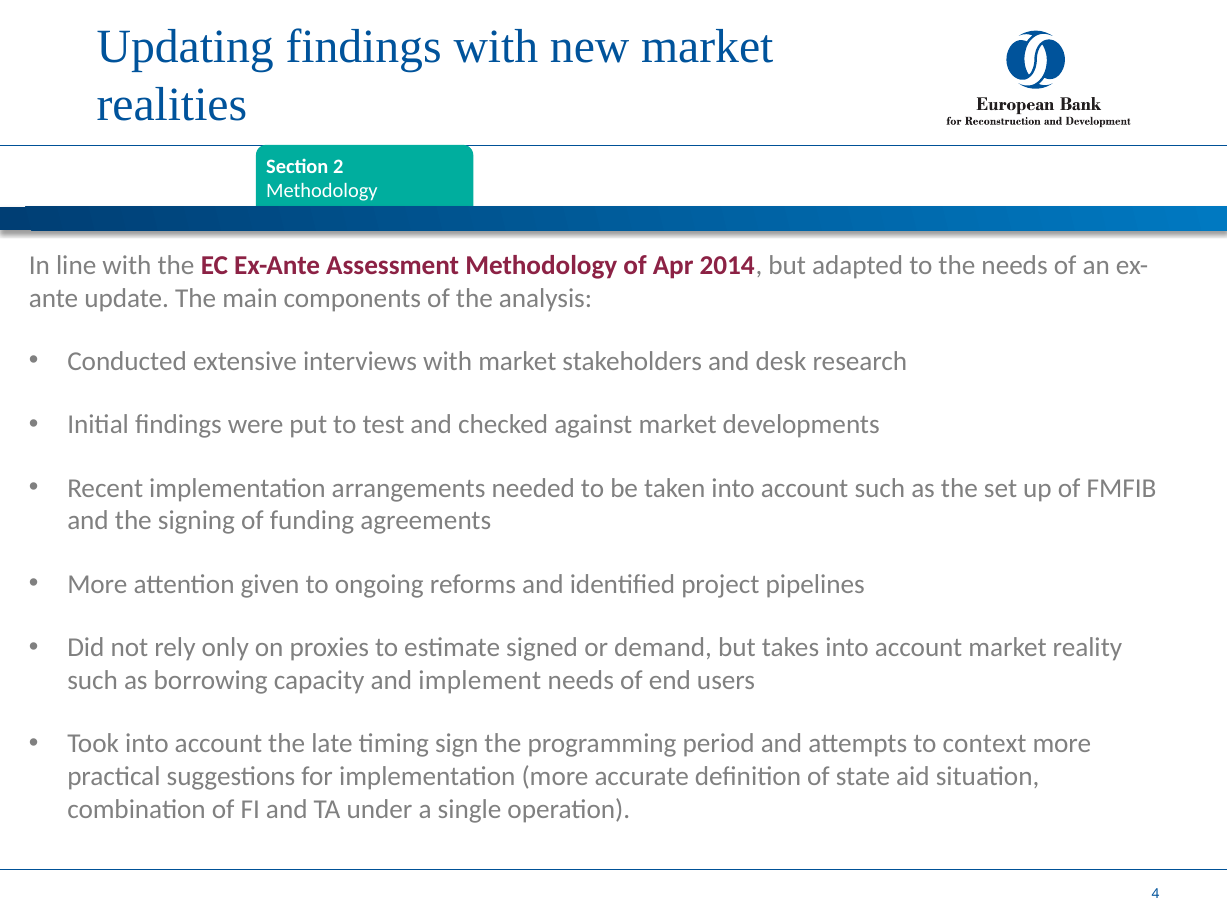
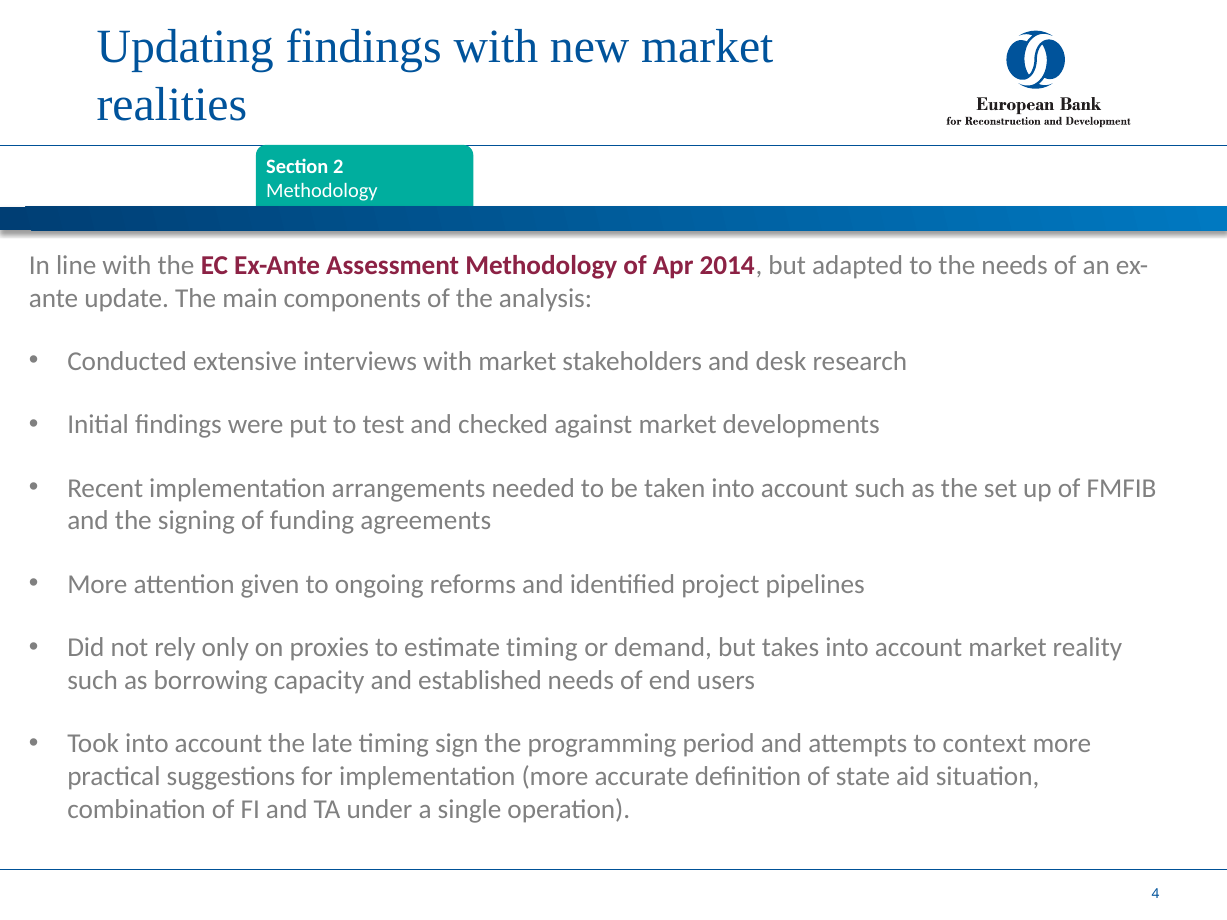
estimate signed: signed -> timing (542, 648)
implement: implement -> established (480, 681)
